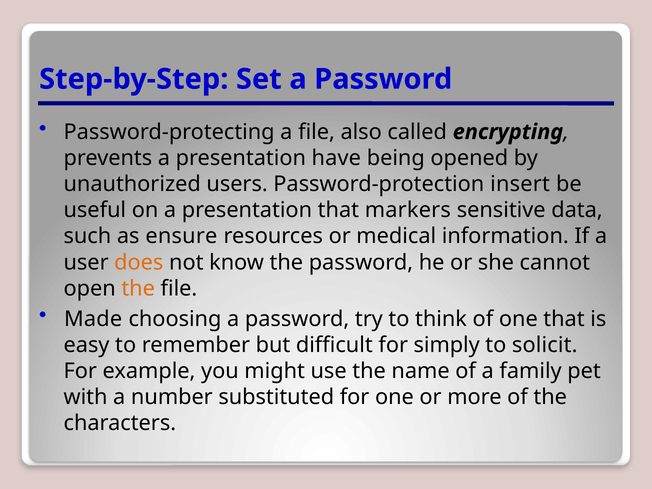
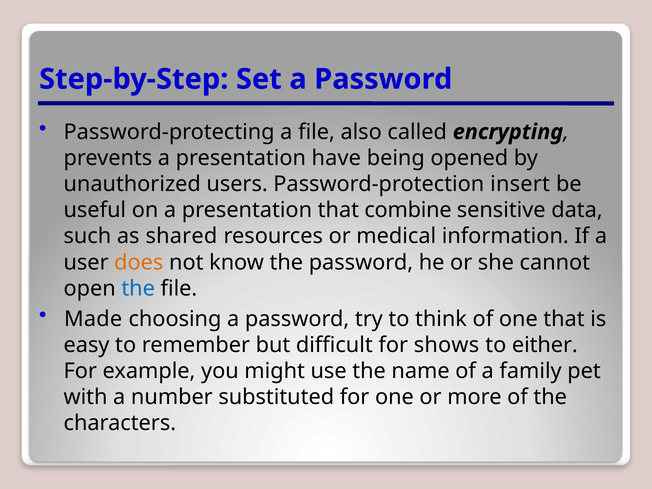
markers: markers -> combine (408, 210)
ensure: ensure -> shared (181, 236)
the colour: orange -> blue (138, 288)
simply: simply -> shows (447, 345)
solicit: solicit -> either (545, 345)
